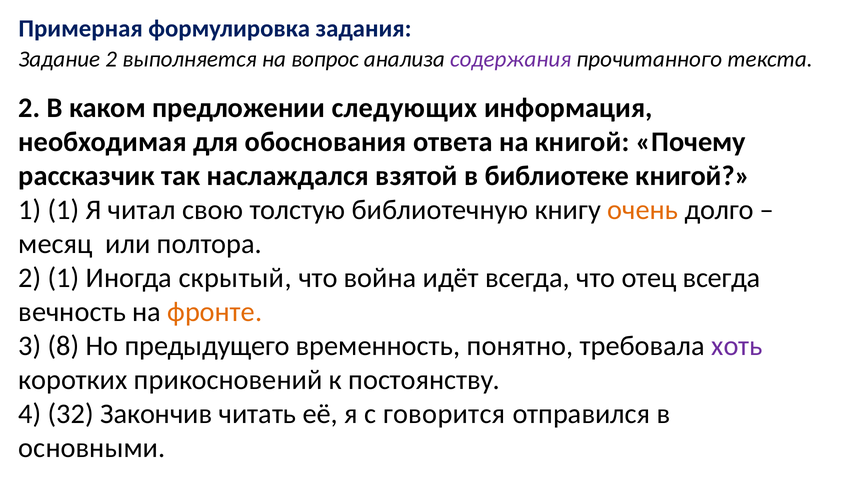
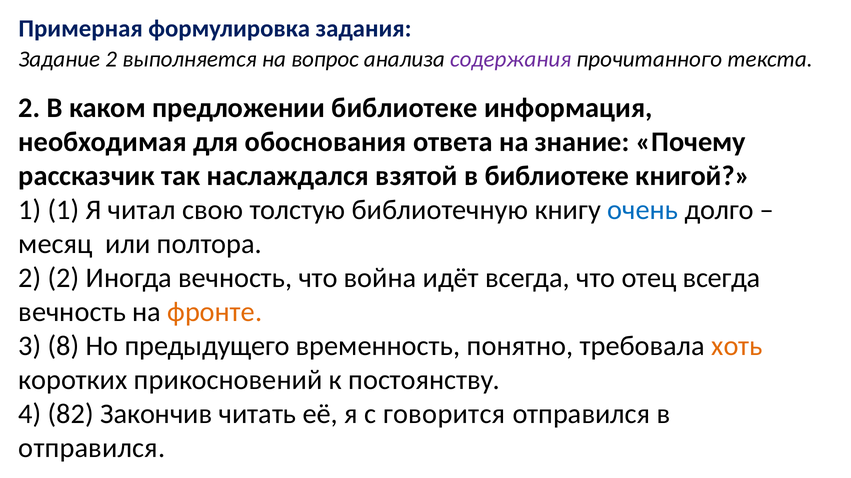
предложении следующих: следующих -> библиотеке (405, 108)
на книгой: книгой -> знание (582, 142)
очень colour: orange -> blue (643, 210)
2 1: 1 -> 2 (64, 278)
Иногда скрытый: скрытый -> вечность (235, 278)
хоть colour: purple -> orange (737, 346)
32: 32 -> 82 (71, 415)
основными: основными -> отправился (92, 449)
